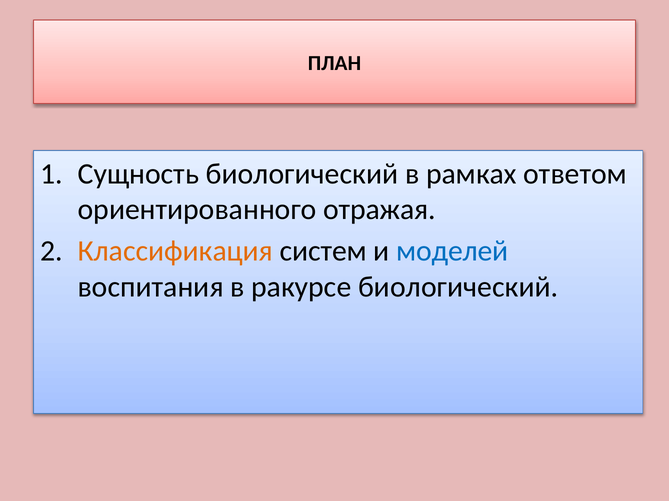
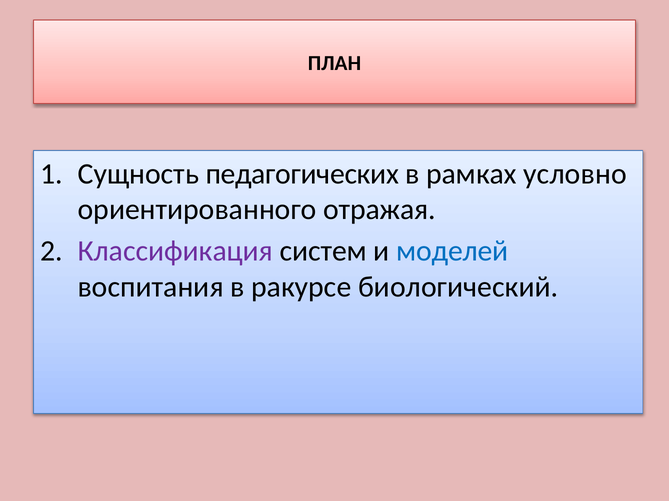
Сущность биологический: биологический -> педагогических (302, 174)
ответом: ответом -> условно (575, 174)
Классификация colour: orange -> purple (175, 251)
